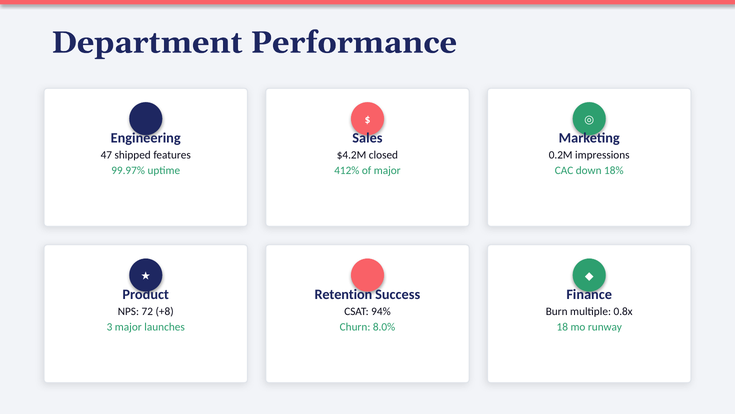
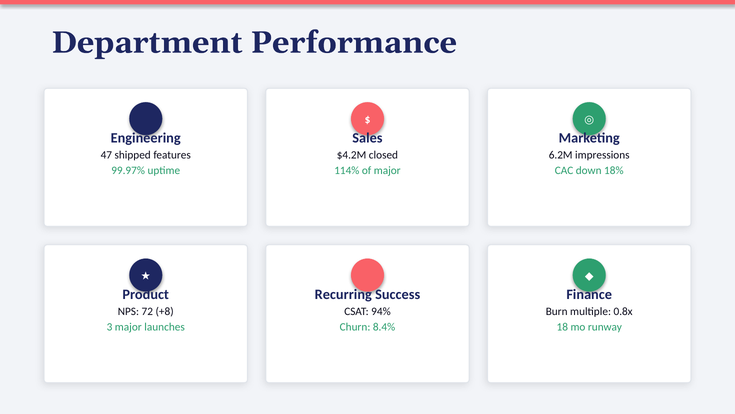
0.2M: 0.2M -> 6.2M (561, 155)
412%: 412% -> 114% (347, 170)
Retention: Retention -> Recurring (343, 294)
8.0%: 8.0% -> 8.4% (384, 327)
